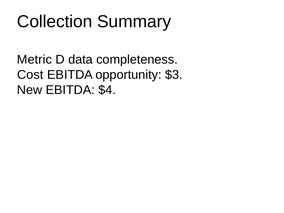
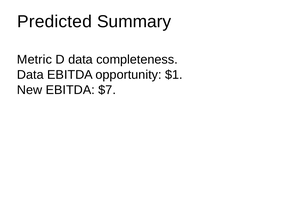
Collection: Collection -> Predicted (55, 22)
Cost: Cost -> Data (30, 75)
$3: $3 -> $1 (174, 75)
$4: $4 -> $7 (107, 90)
